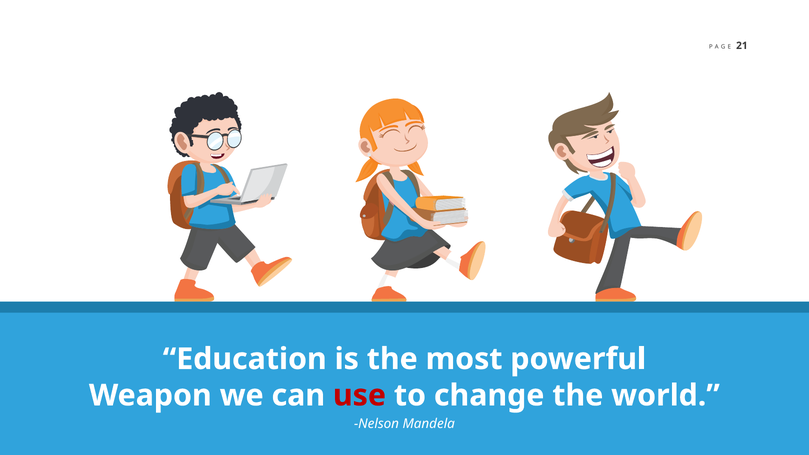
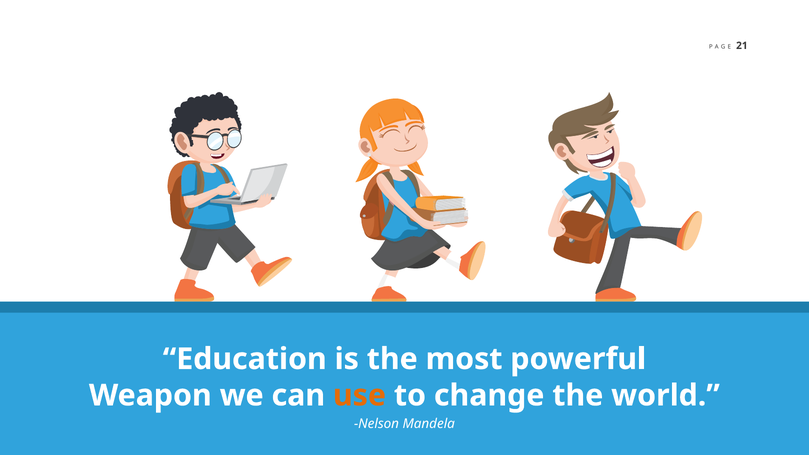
use colour: red -> orange (359, 395)
